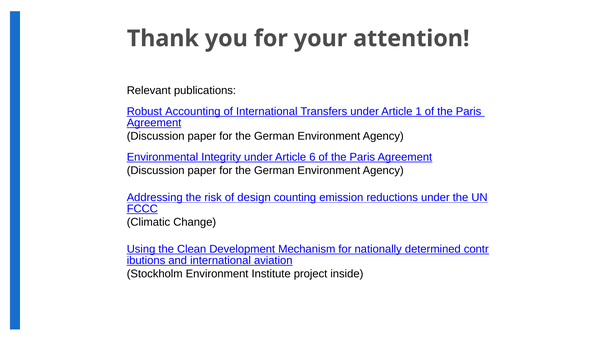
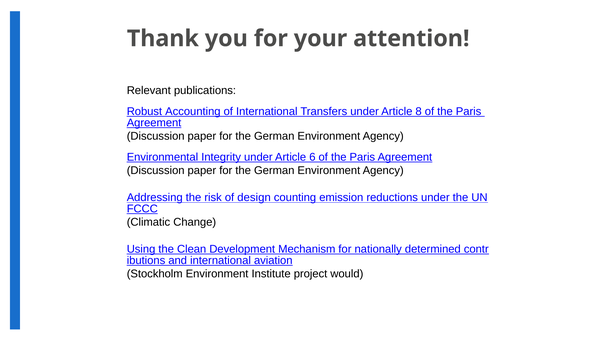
1: 1 -> 8 (419, 111)
inside: inside -> would (347, 274)
